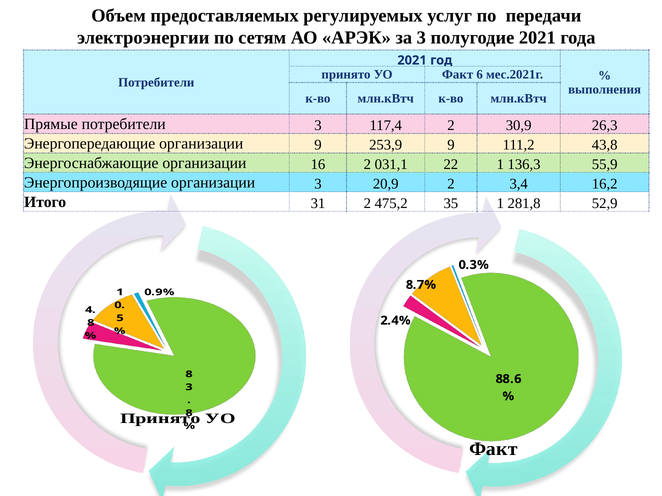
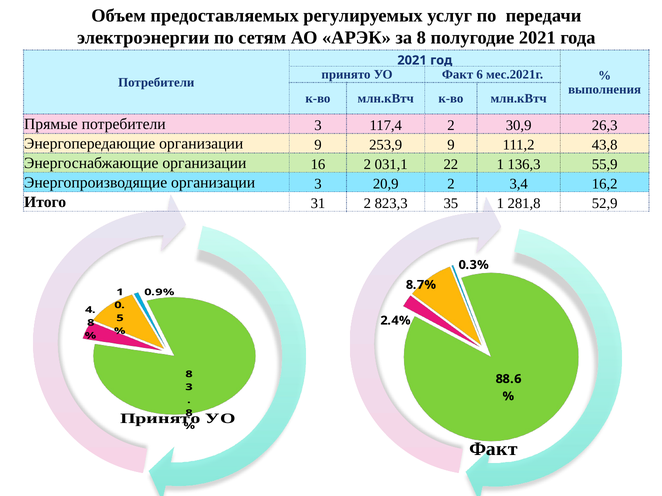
за 3: 3 -> 8 (421, 38)
475,2: 475,2 -> 823,3 (391, 203)
